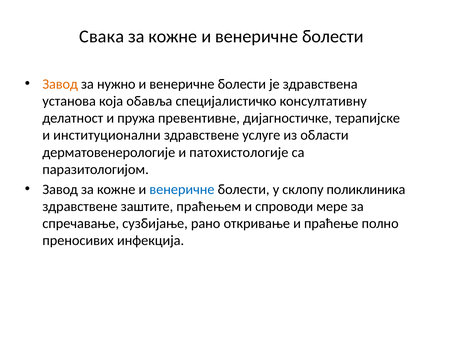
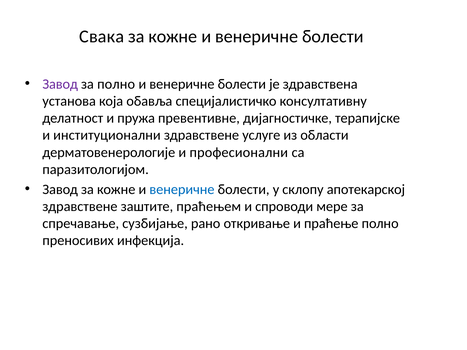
Завод colour: orange -> purple (60, 84)
за нужно: нужно -> полно (116, 84)
патохистологије: патохистологије -> професионални (239, 152)
поликлиника: поликлиника -> апотекарској (366, 189)
